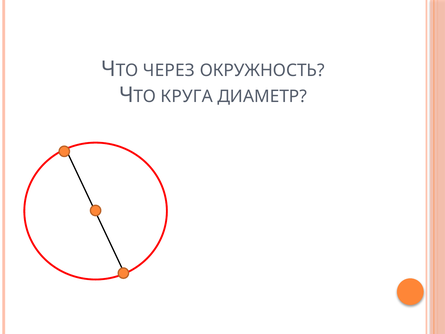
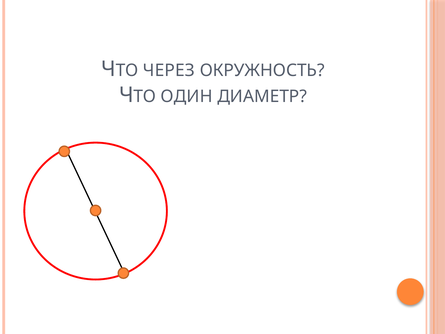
КРУГА: КРУГА -> ОДИН (187, 96)
